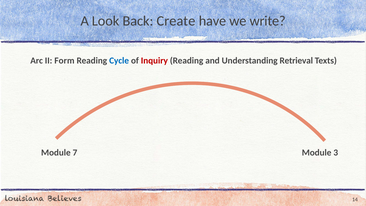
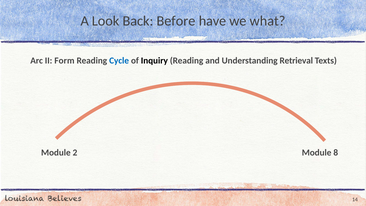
Create: Create -> Before (176, 21)
write: write -> what (268, 21)
Inquiry colour: red -> black (154, 61)
7: 7 -> 2 (75, 152)
3: 3 -> 8 (336, 152)
